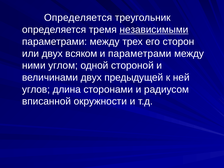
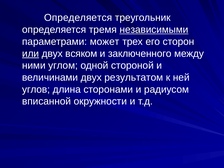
между: между -> может (105, 42)
или underline: none -> present (31, 54)
и параметрами: параметрами -> заключенного (140, 54)
предыдущей: предыдущей -> результатом (134, 77)
